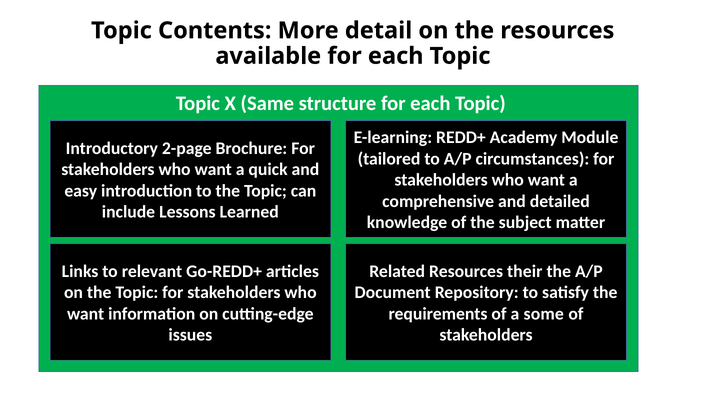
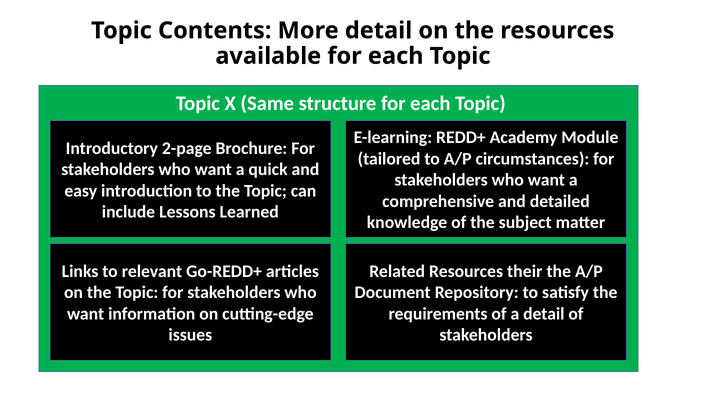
a some: some -> detail (544, 313)
